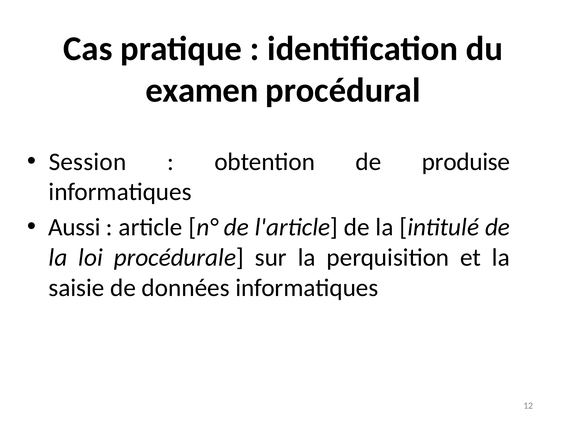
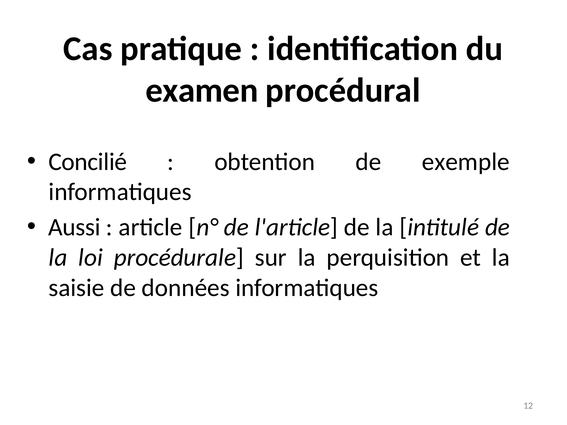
Session: Session -> Concilié (88, 162)
produise: produise -> exemple (466, 162)
